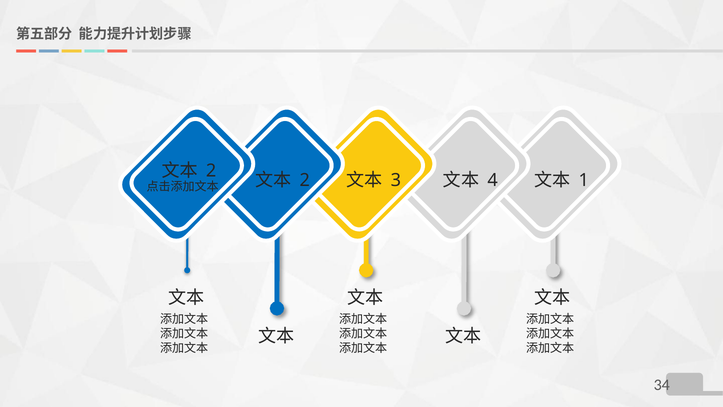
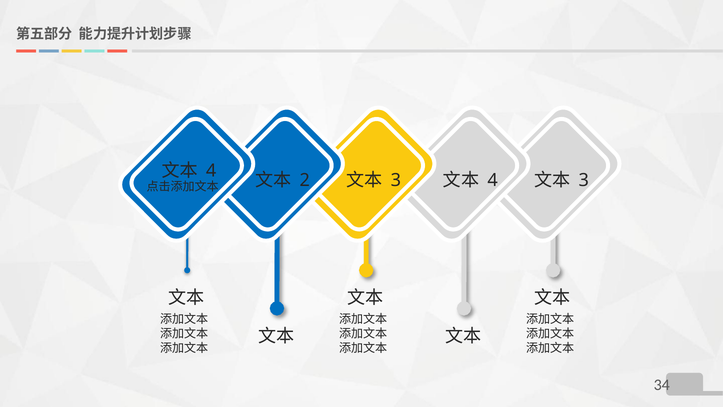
2: 2 -> 4 (211, 171)
1: 1 -> 3 (584, 180)
